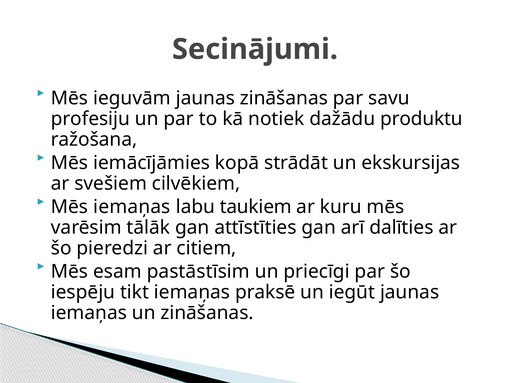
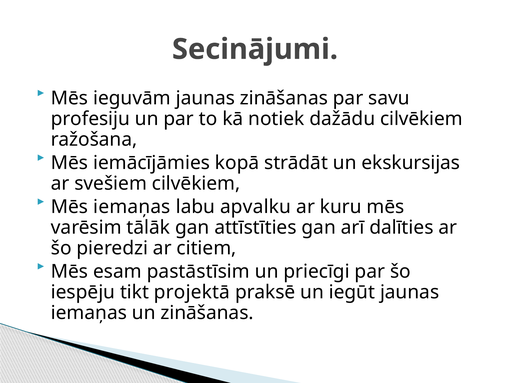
dažādu produktu: produktu -> cilvēkiem (421, 119)
taukiem: taukiem -> apvalku (256, 206)
tikt iemaņas: iemaņas -> projektā (192, 292)
